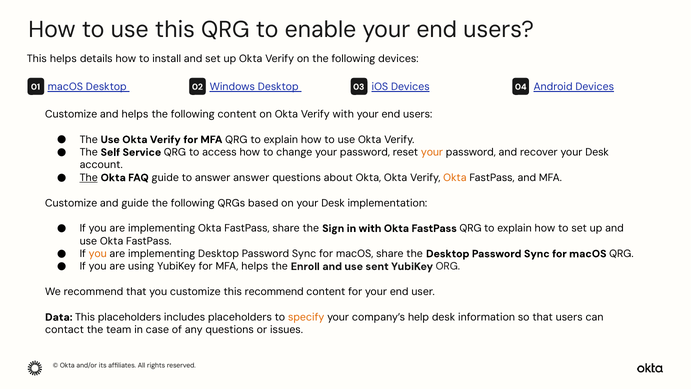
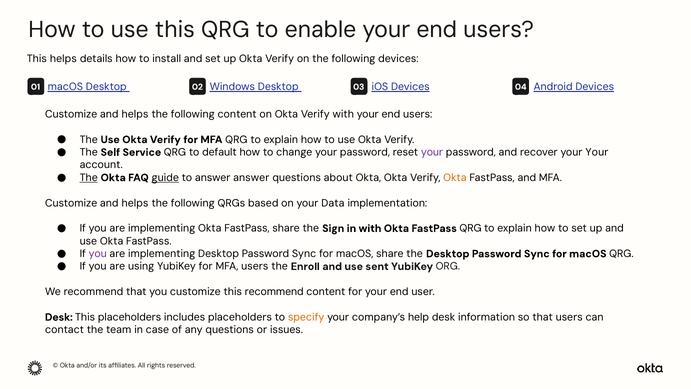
access: access -> default (219, 152)
your colour: orange -> purple (432, 152)
recover your Desk: Desk -> Your (597, 152)
guide underline: none -> present (165, 178)
guide: guide -> helps (135, 203)
on your Desk: Desk -> Data (333, 203)
you colour: orange -> purple (98, 254)
MFA helps: helps -> users (255, 266)
Data: Data -> Desk (59, 317)
